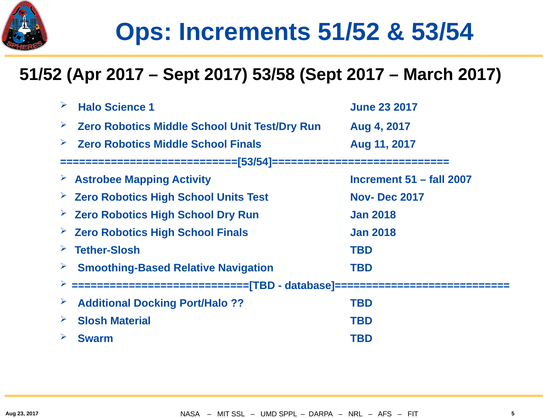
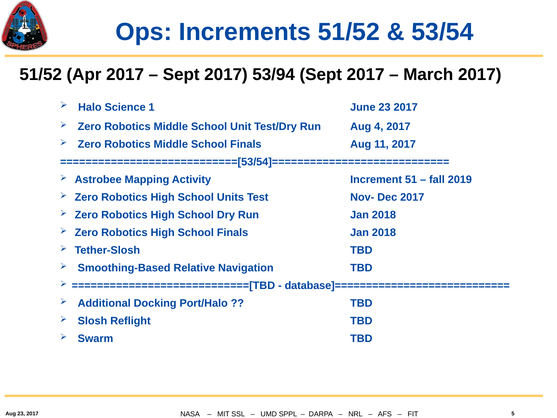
53/58: 53/58 -> 53/94 (274, 75)
2007: 2007 -> 2019 (460, 179)
Material: Material -> Reflight (130, 321)
